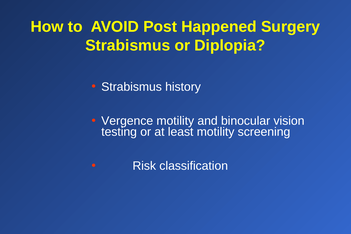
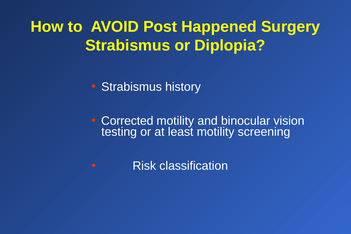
Vergence: Vergence -> Corrected (127, 121)
